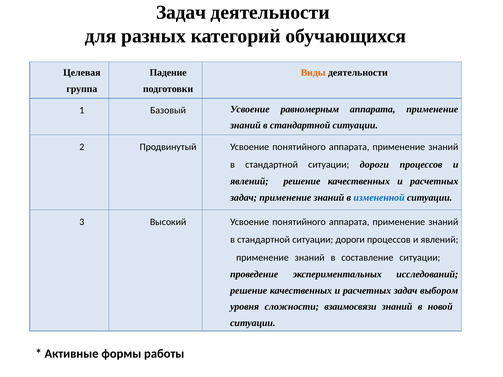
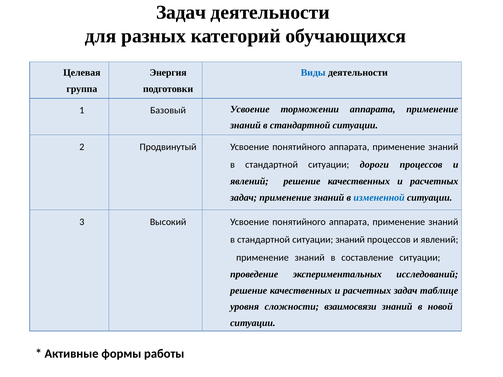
Падение: Падение -> Энергия (168, 73)
Виды colour: orange -> blue (313, 73)
равномерным: равномерным -> торможении (310, 109)
дороги: дороги -> знаний (350, 240)
выбором: выбором -> таблице (439, 291)
